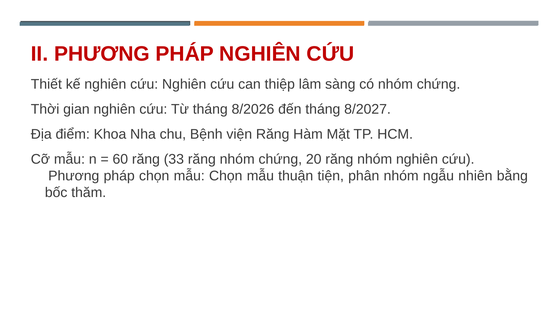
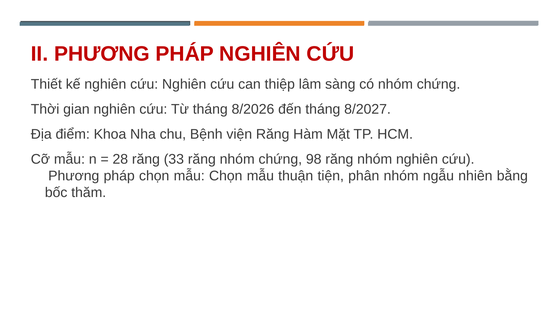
60: 60 -> 28 (120, 159)
20: 20 -> 98 (314, 159)
